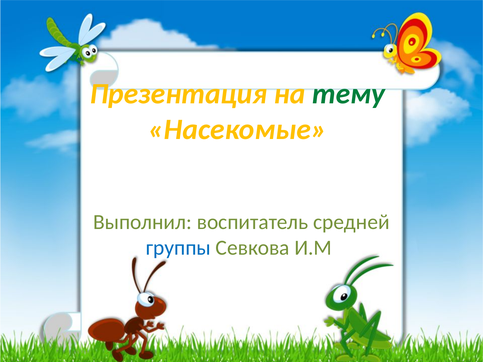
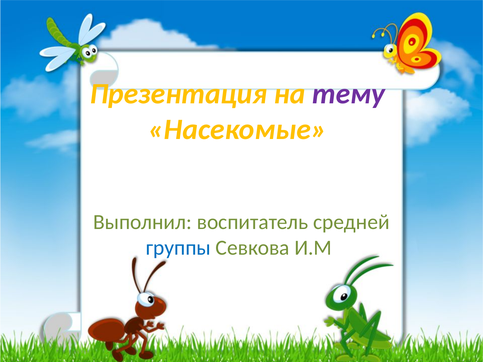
тему colour: green -> purple (349, 94)
